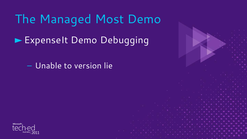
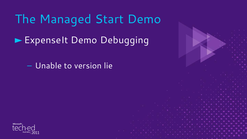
Most: Most -> Start (109, 19)
